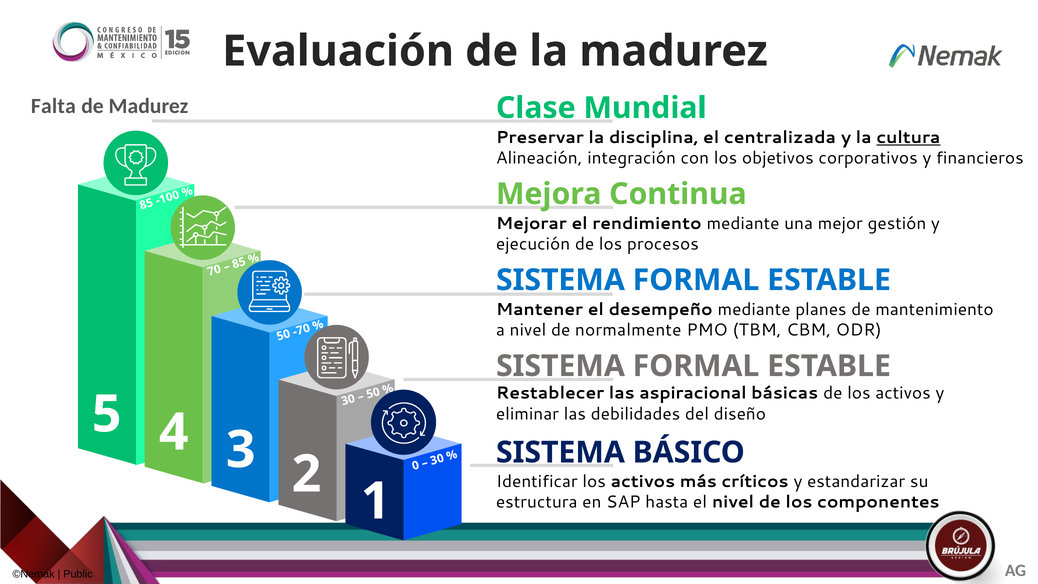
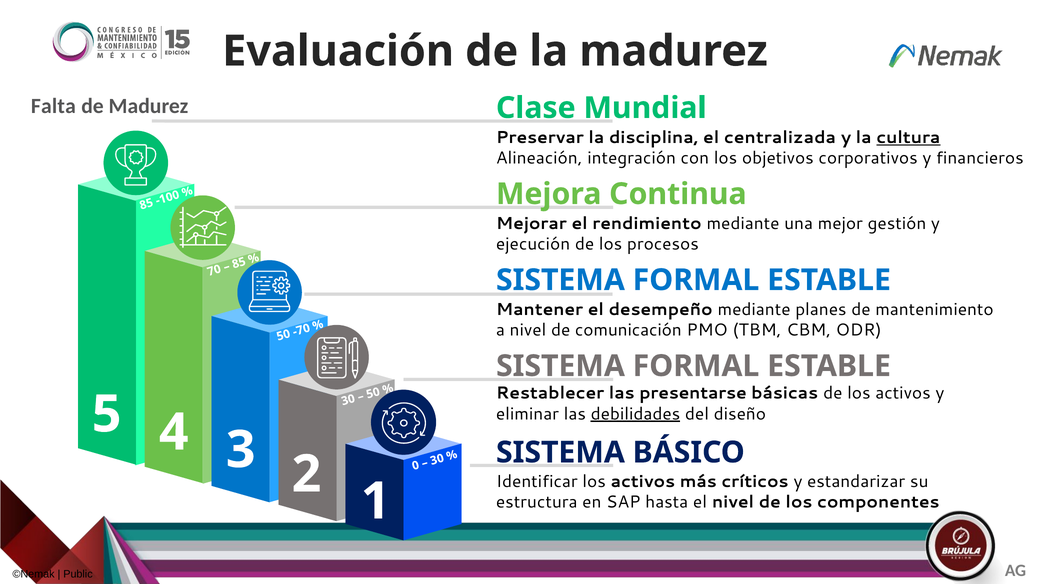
normalmente: normalmente -> comunicación (628, 330)
aspiracional: aspiracional -> presentarse (693, 393)
debilidades underline: none -> present (635, 414)
